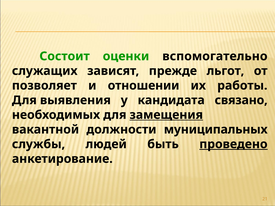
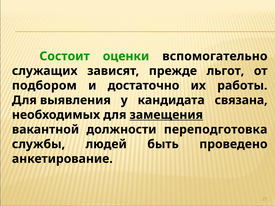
позволяет: позволяет -> подбором (44, 86)
отношении: отношении -> достаточно (144, 86)
связано: связано -> связана (241, 100)
муниципальных: муниципальных -> переподготовка (216, 130)
проведено underline: present -> none (233, 144)
